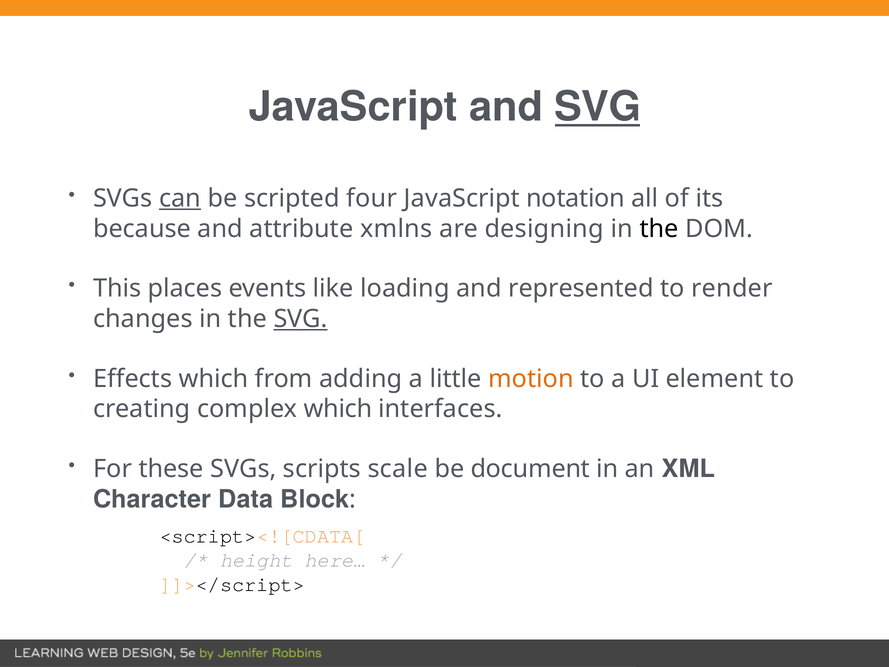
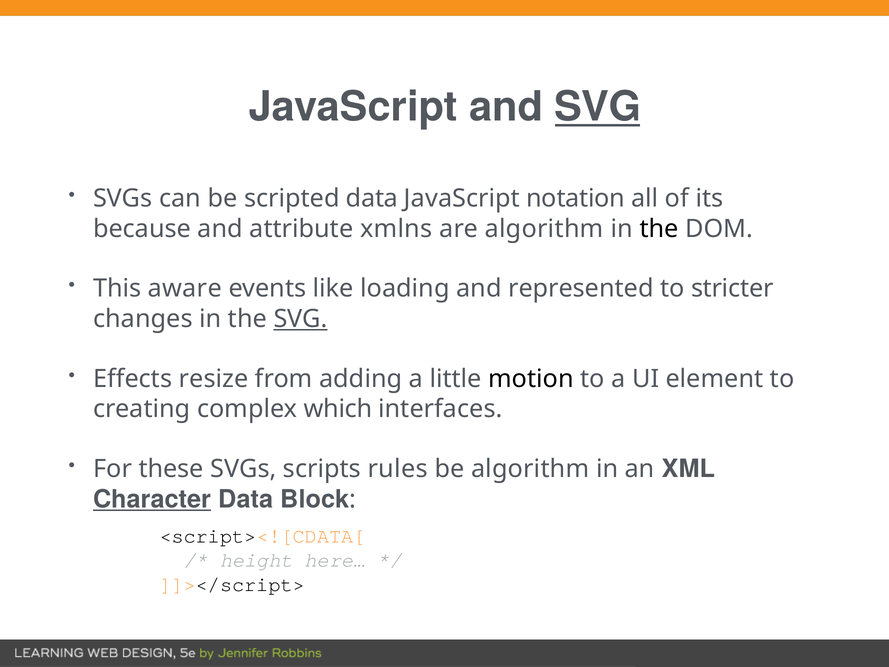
can underline: present -> none (180, 198)
scripted four: four -> data (372, 198)
are designing: designing -> algorithm (544, 229)
places: places -> aware (185, 289)
render: render -> stricter (732, 289)
Effects which: which -> resize (214, 379)
motion colour: orange -> black (531, 379)
scale: scale -> rules (398, 469)
be document: document -> algorithm (530, 469)
Character underline: none -> present (152, 499)
